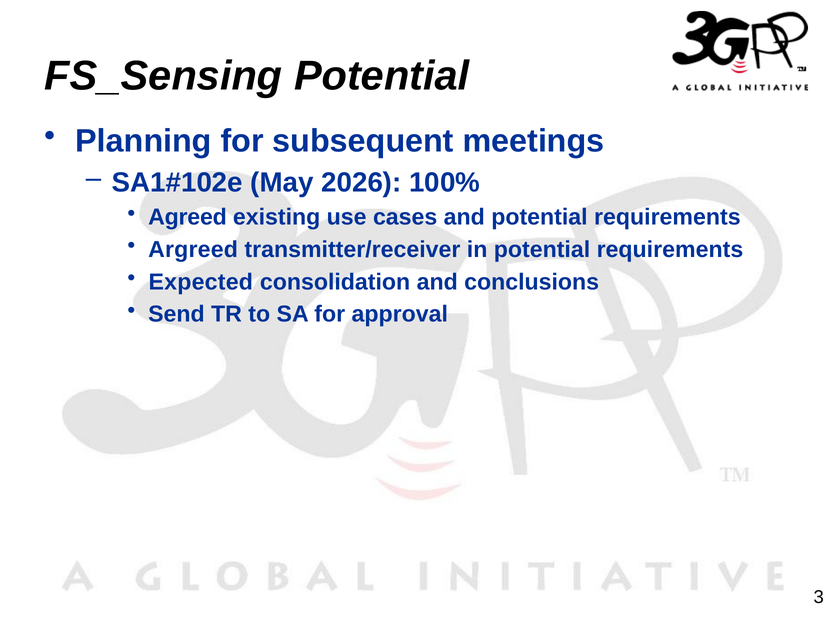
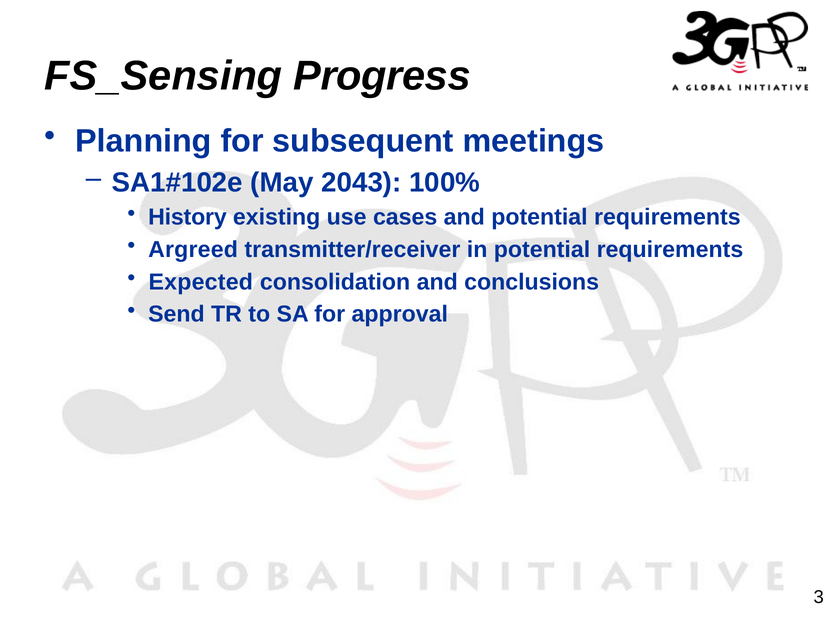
FS_Sensing Potential: Potential -> Progress (382, 76)
2026: 2026 -> 2043 (361, 182)
Agreed: Agreed -> History (187, 217)
